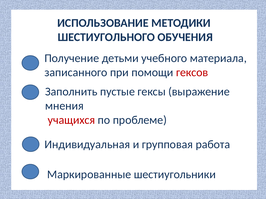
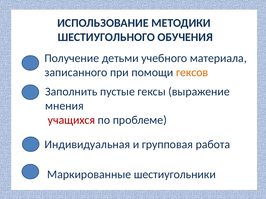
гексов colour: red -> orange (192, 73)
